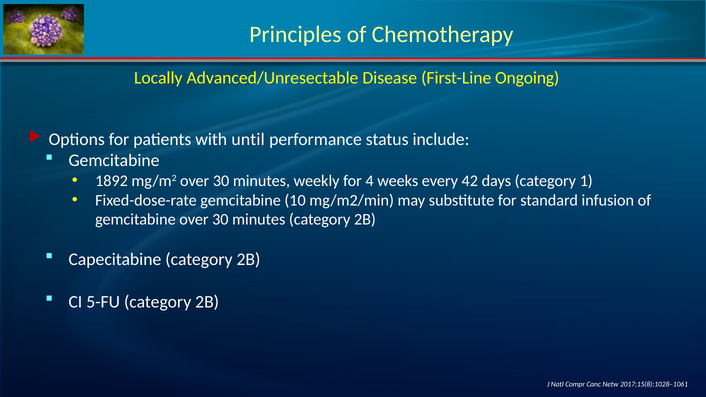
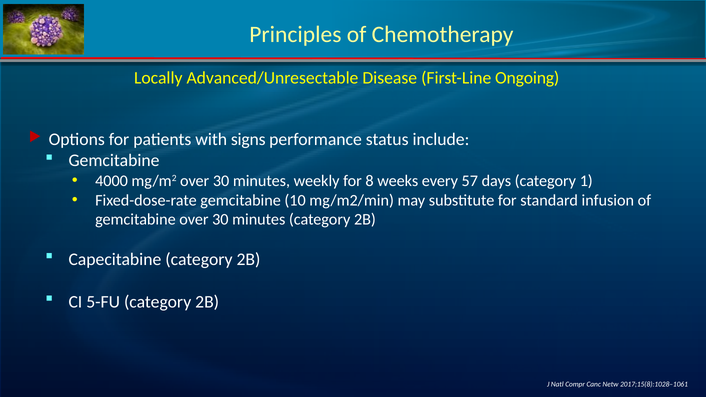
until: until -> signs (248, 140)
1892: 1892 -> 4000 (112, 181)
4: 4 -> 8 (370, 181)
42: 42 -> 57 (470, 181)
